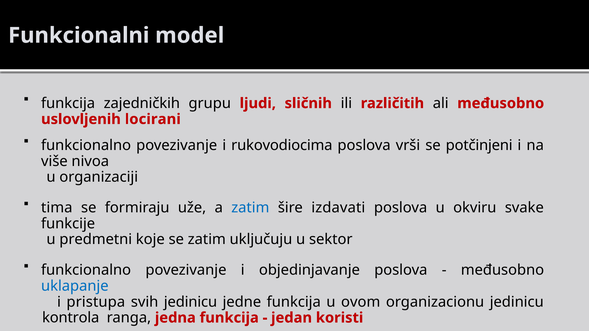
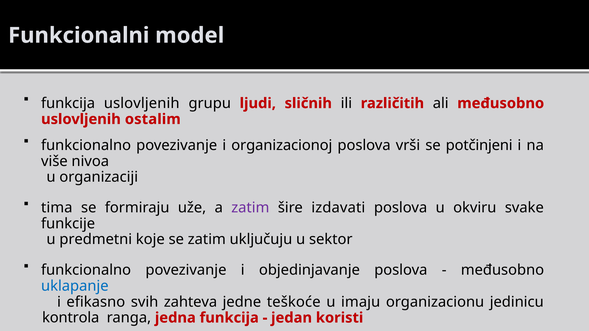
funkcija zajedničkih: zajedničkih -> uslovljenih (142, 103)
locirani: locirani -> ostalim (153, 119)
rukovodiocima: rukovodiocima -> organizacionoj (282, 145)
zatim colour: blue -> purple (250, 208)
pristupa: pristupa -> efikasno (96, 302)
svih jedinicu: jedinicu -> zahteva (190, 302)
jedne funkcija: funkcija -> teškoće (294, 302)
ovom: ovom -> imaju (361, 302)
